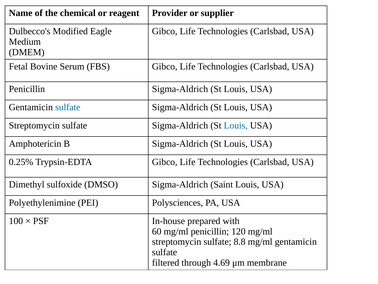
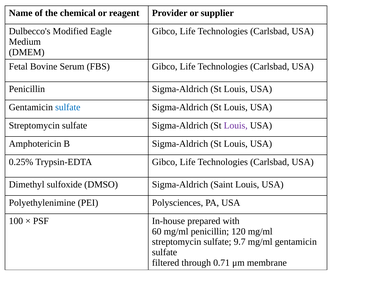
Louis colour: blue -> purple (236, 125)
8.8: 8.8 -> 9.7 (240, 241)
4.69: 4.69 -> 0.71 (222, 262)
